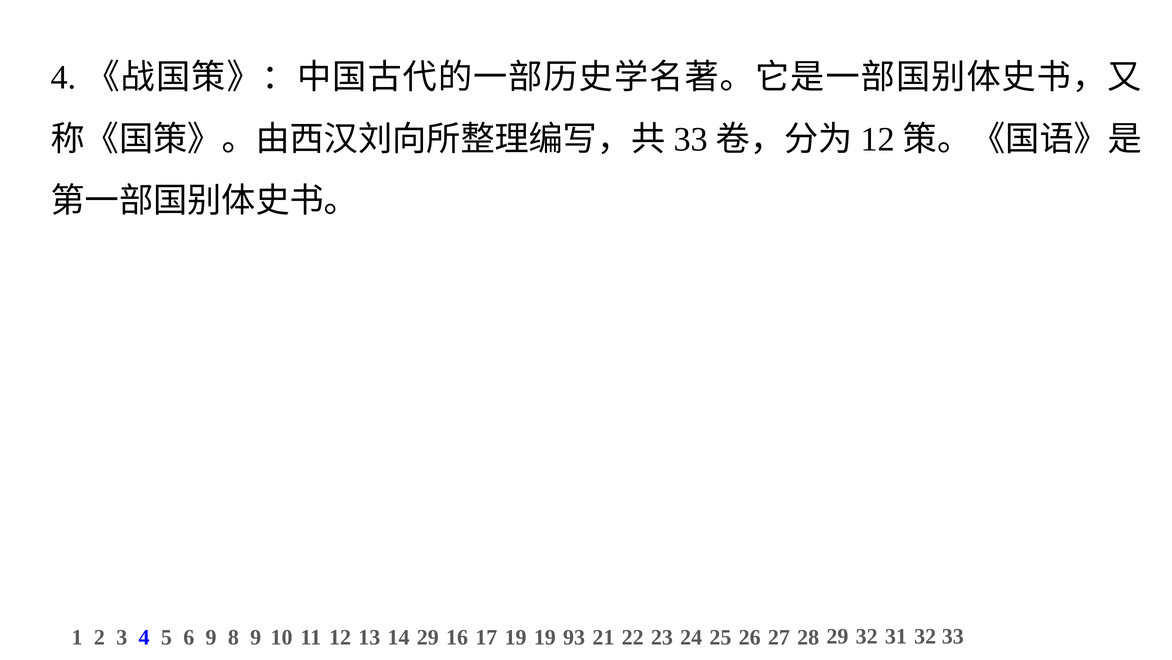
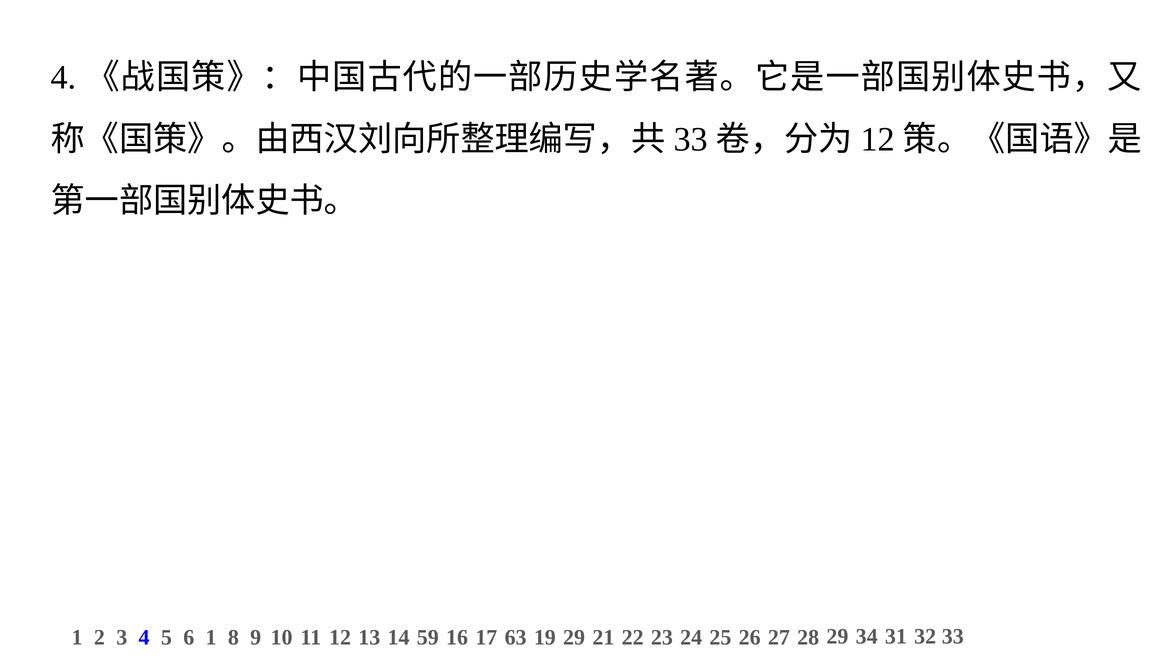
6 9: 9 -> 1 (211, 637)
14 29: 29 -> 59 (428, 637)
17 19: 19 -> 63 (516, 637)
19 93: 93 -> 29 (574, 637)
29 32: 32 -> 34 (867, 636)
